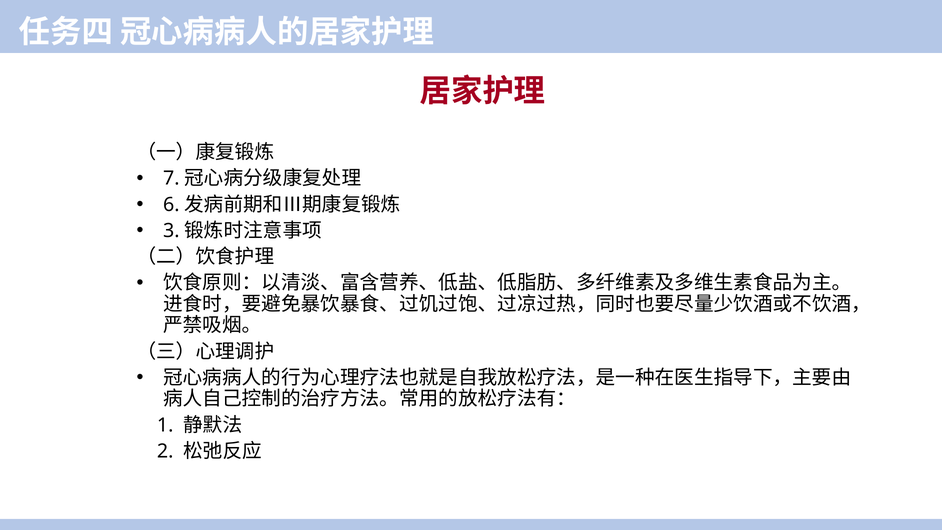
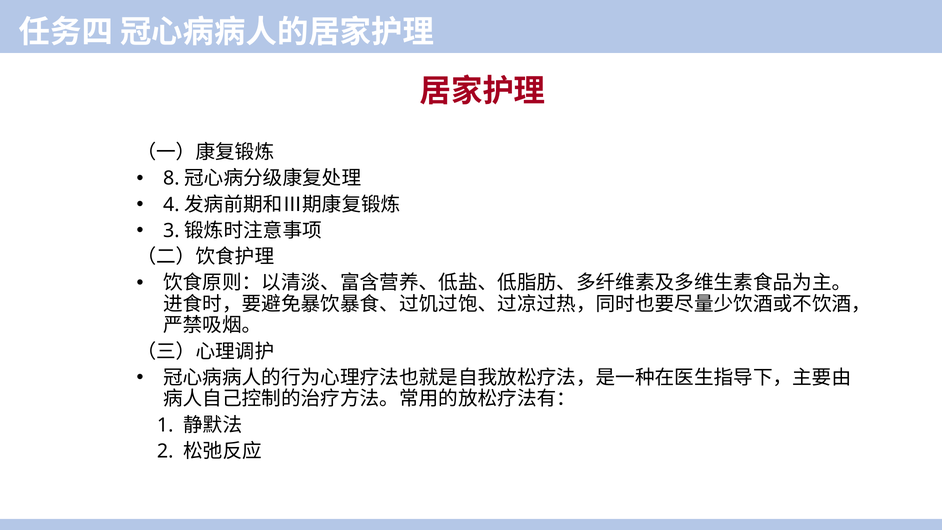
7: 7 -> 8 (171, 178)
6: 6 -> 4 (171, 205)
